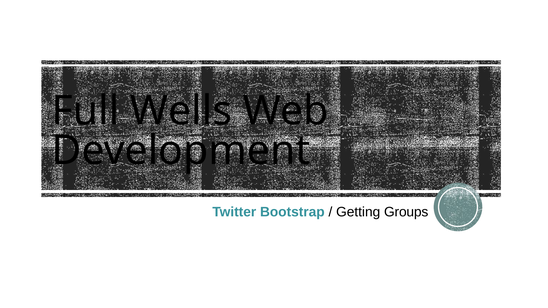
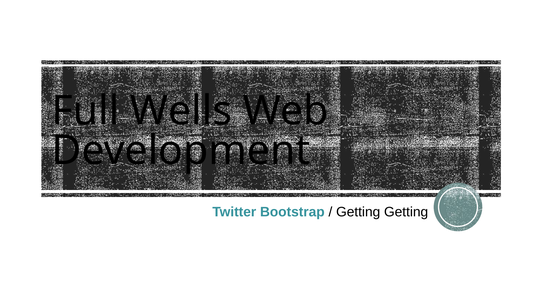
Getting Groups: Groups -> Getting (406, 212)
